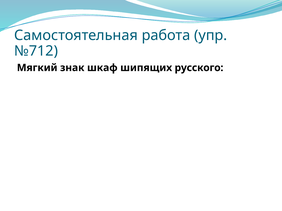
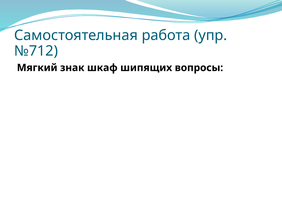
русского: русского -> вопросы (199, 68)
